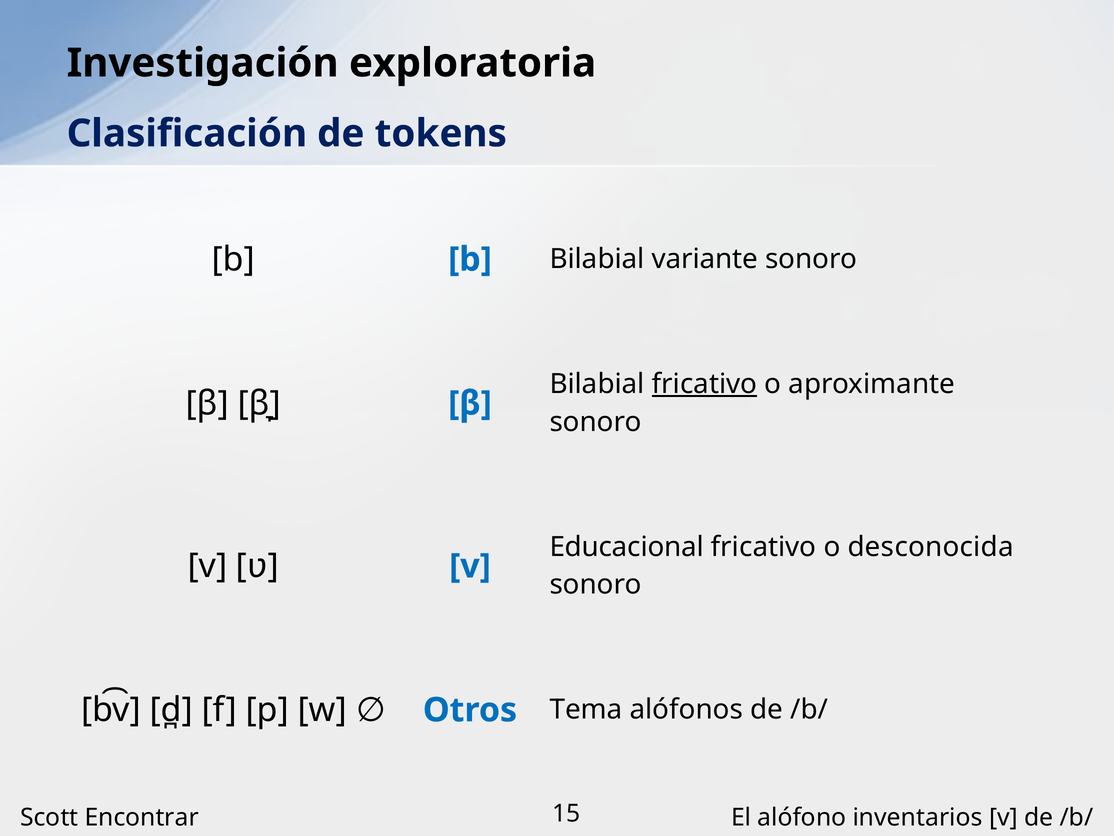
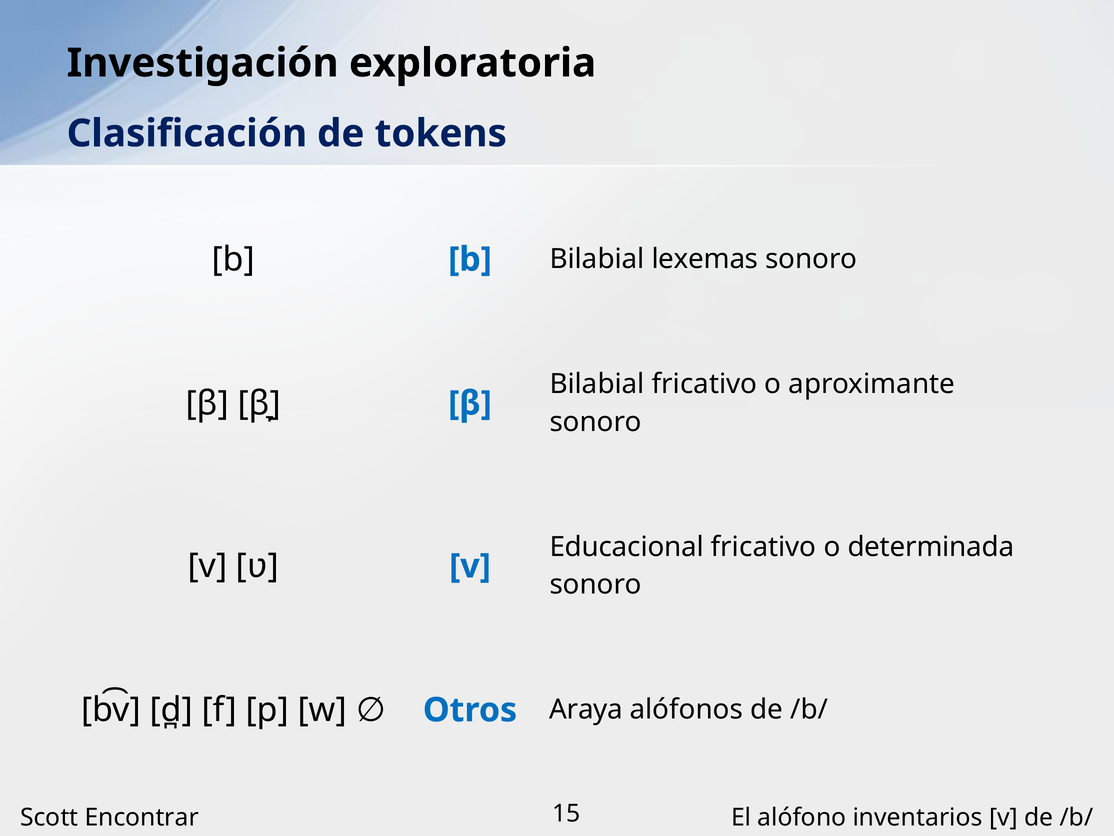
variante: variante -> lexemas (705, 259)
fricativo underline: present -> none (705, 384)
desconocida: desconocida -> determinada (931, 547)
Tema: Tema -> Araya (586, 709)
